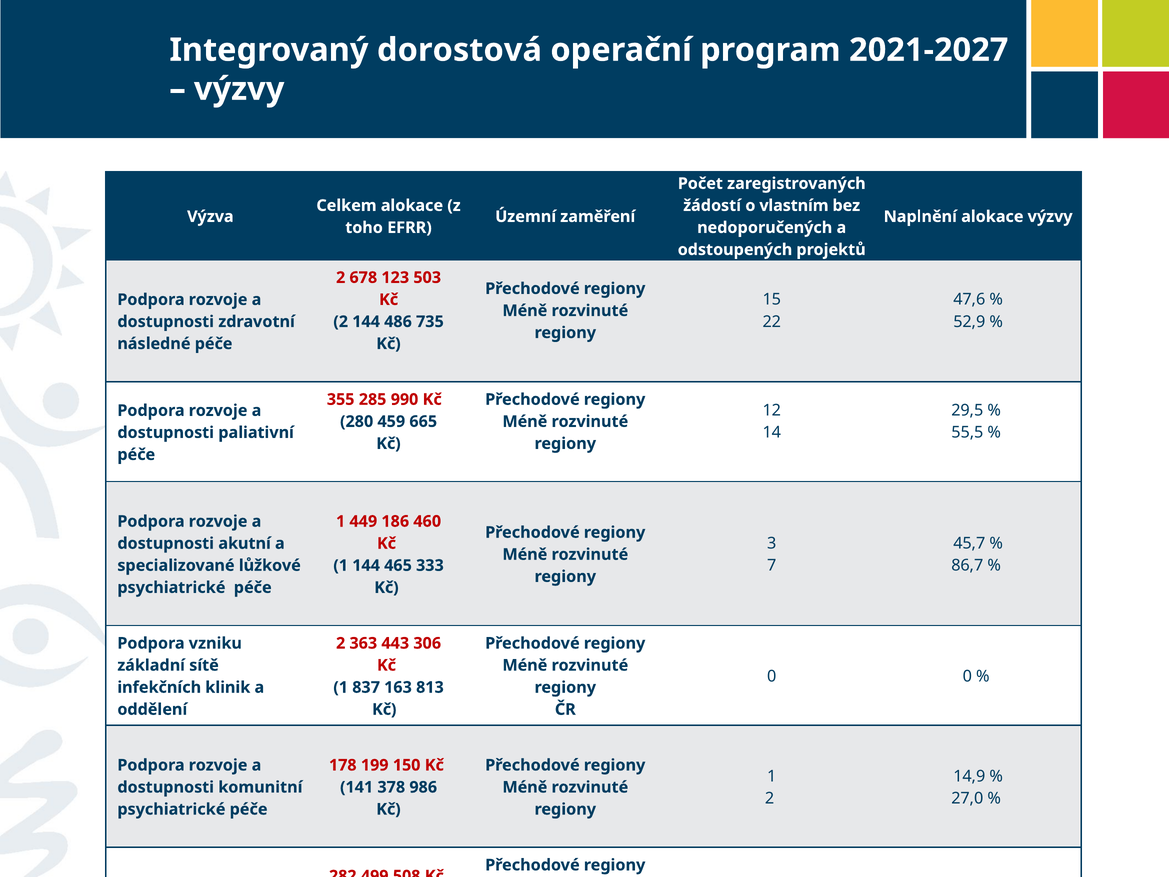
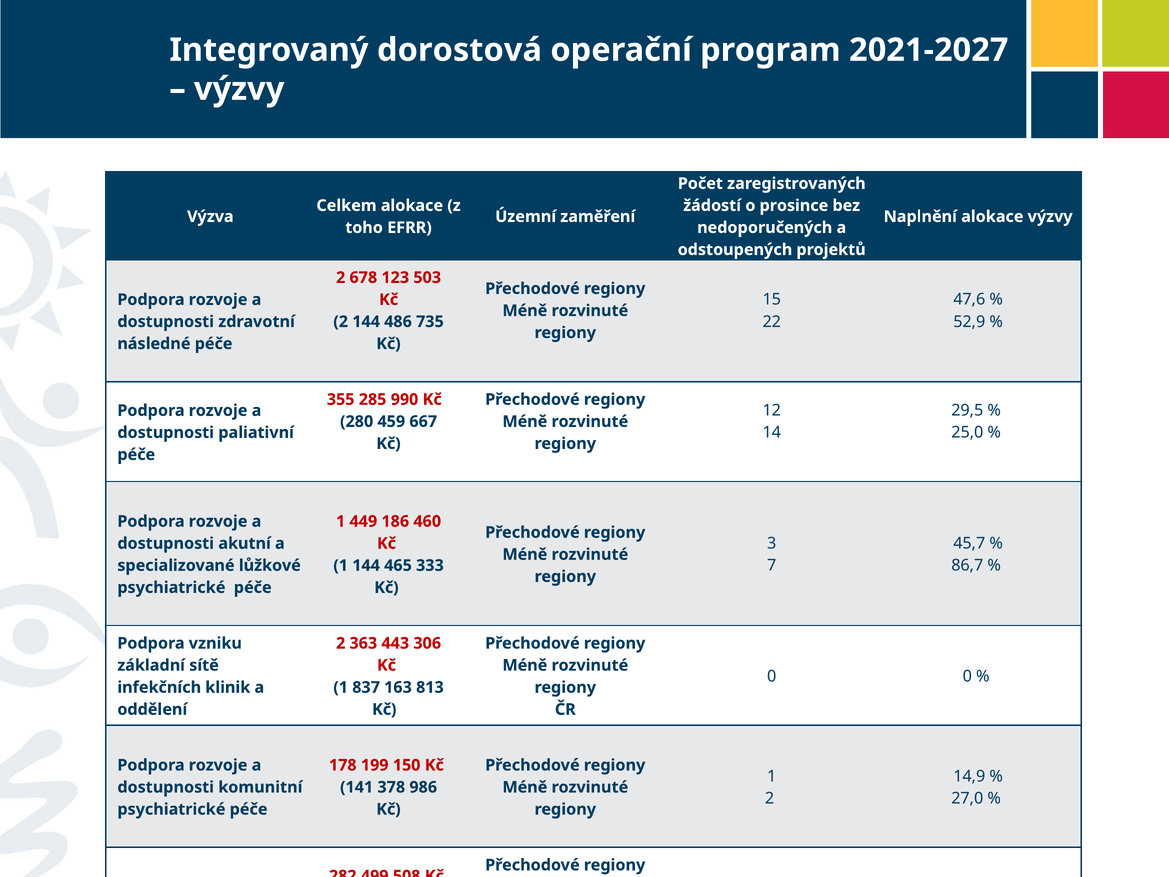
vlastním: vlastním -> prosince (794, 206)
665: 665 -> 667 (423, 421)
55,5: 55,5 -> 25,0 (967, 432)
